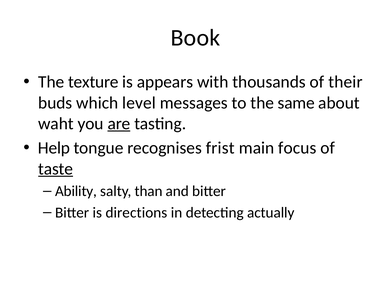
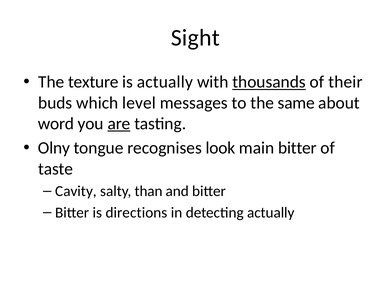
Book: Book -> Sight (195, 38)
is appears: appears -> actually (165, 82)
thousands underline: none -> present (269, 82)
waht: waht -> word (56, 124)
Help: Help -> Olny (54, 148)
frist: frist -> look (220, 148)
main focus: focus -> bitter (297, 148)
taste underline: present -> none (56, 169)
Ability: Ability -> Cavity (76, 191)
